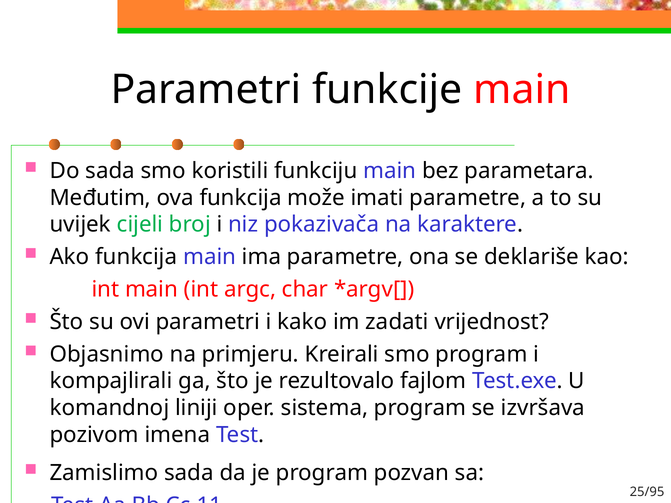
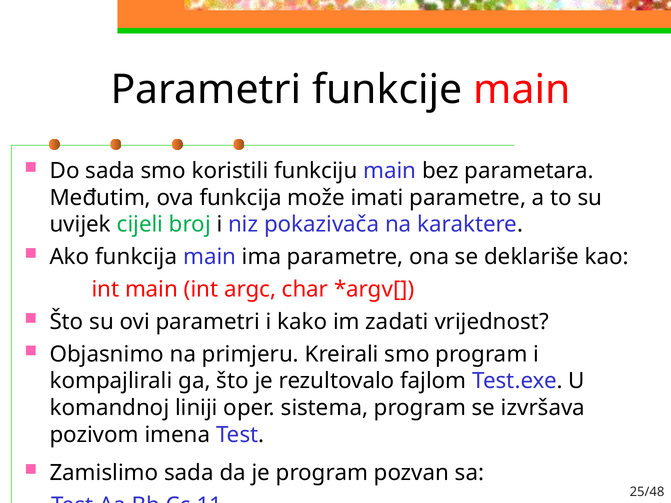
25/95: 25/95 -> 25/48 (647, 492)
